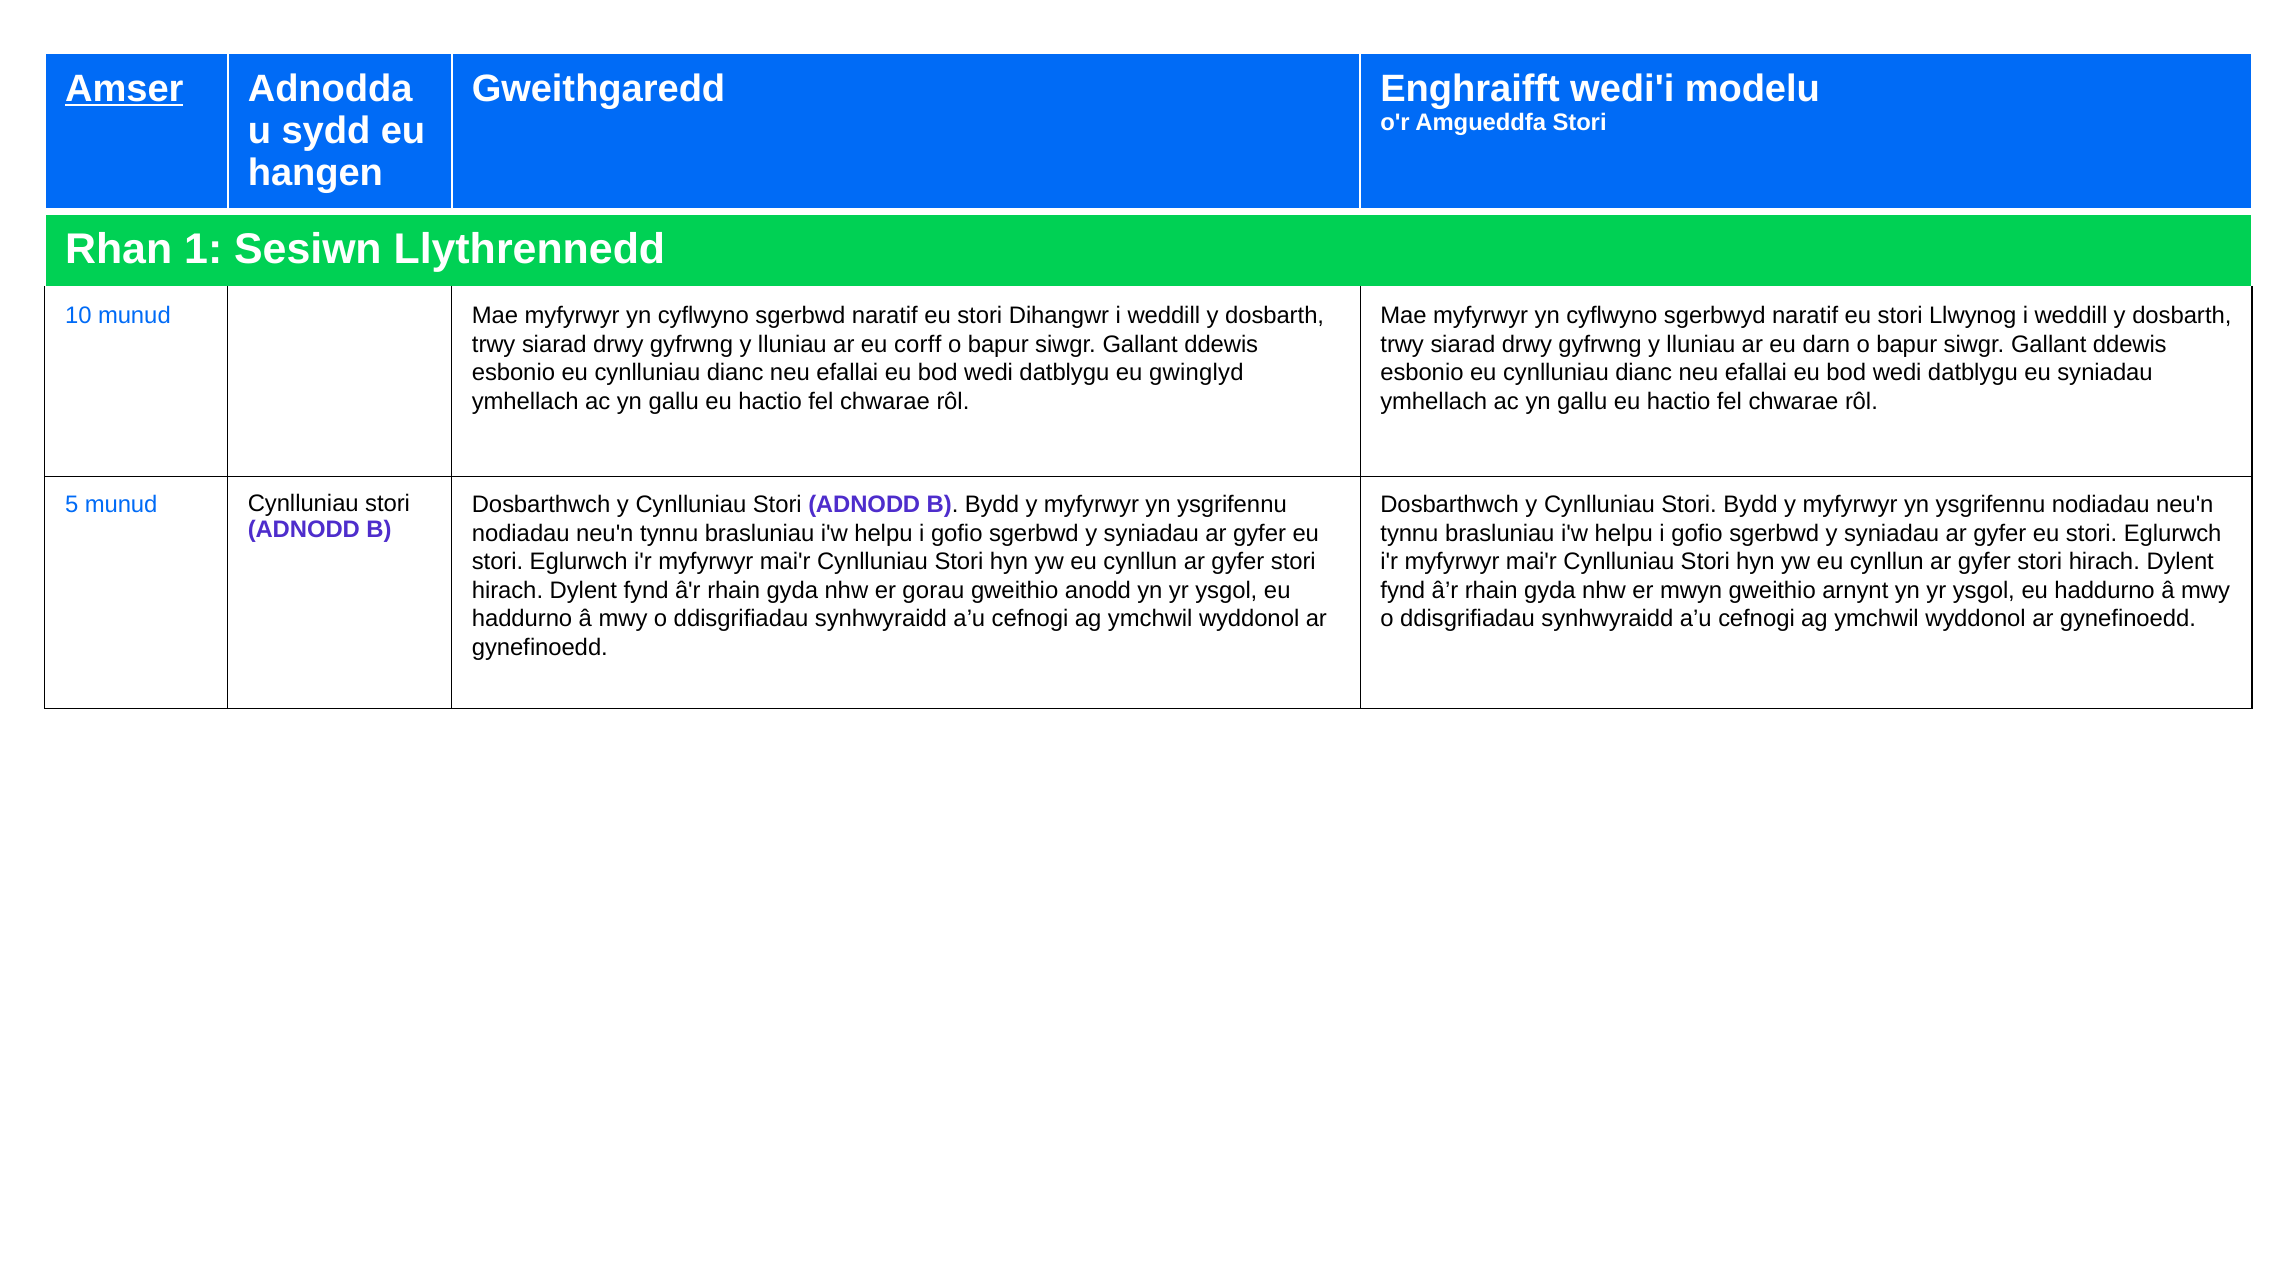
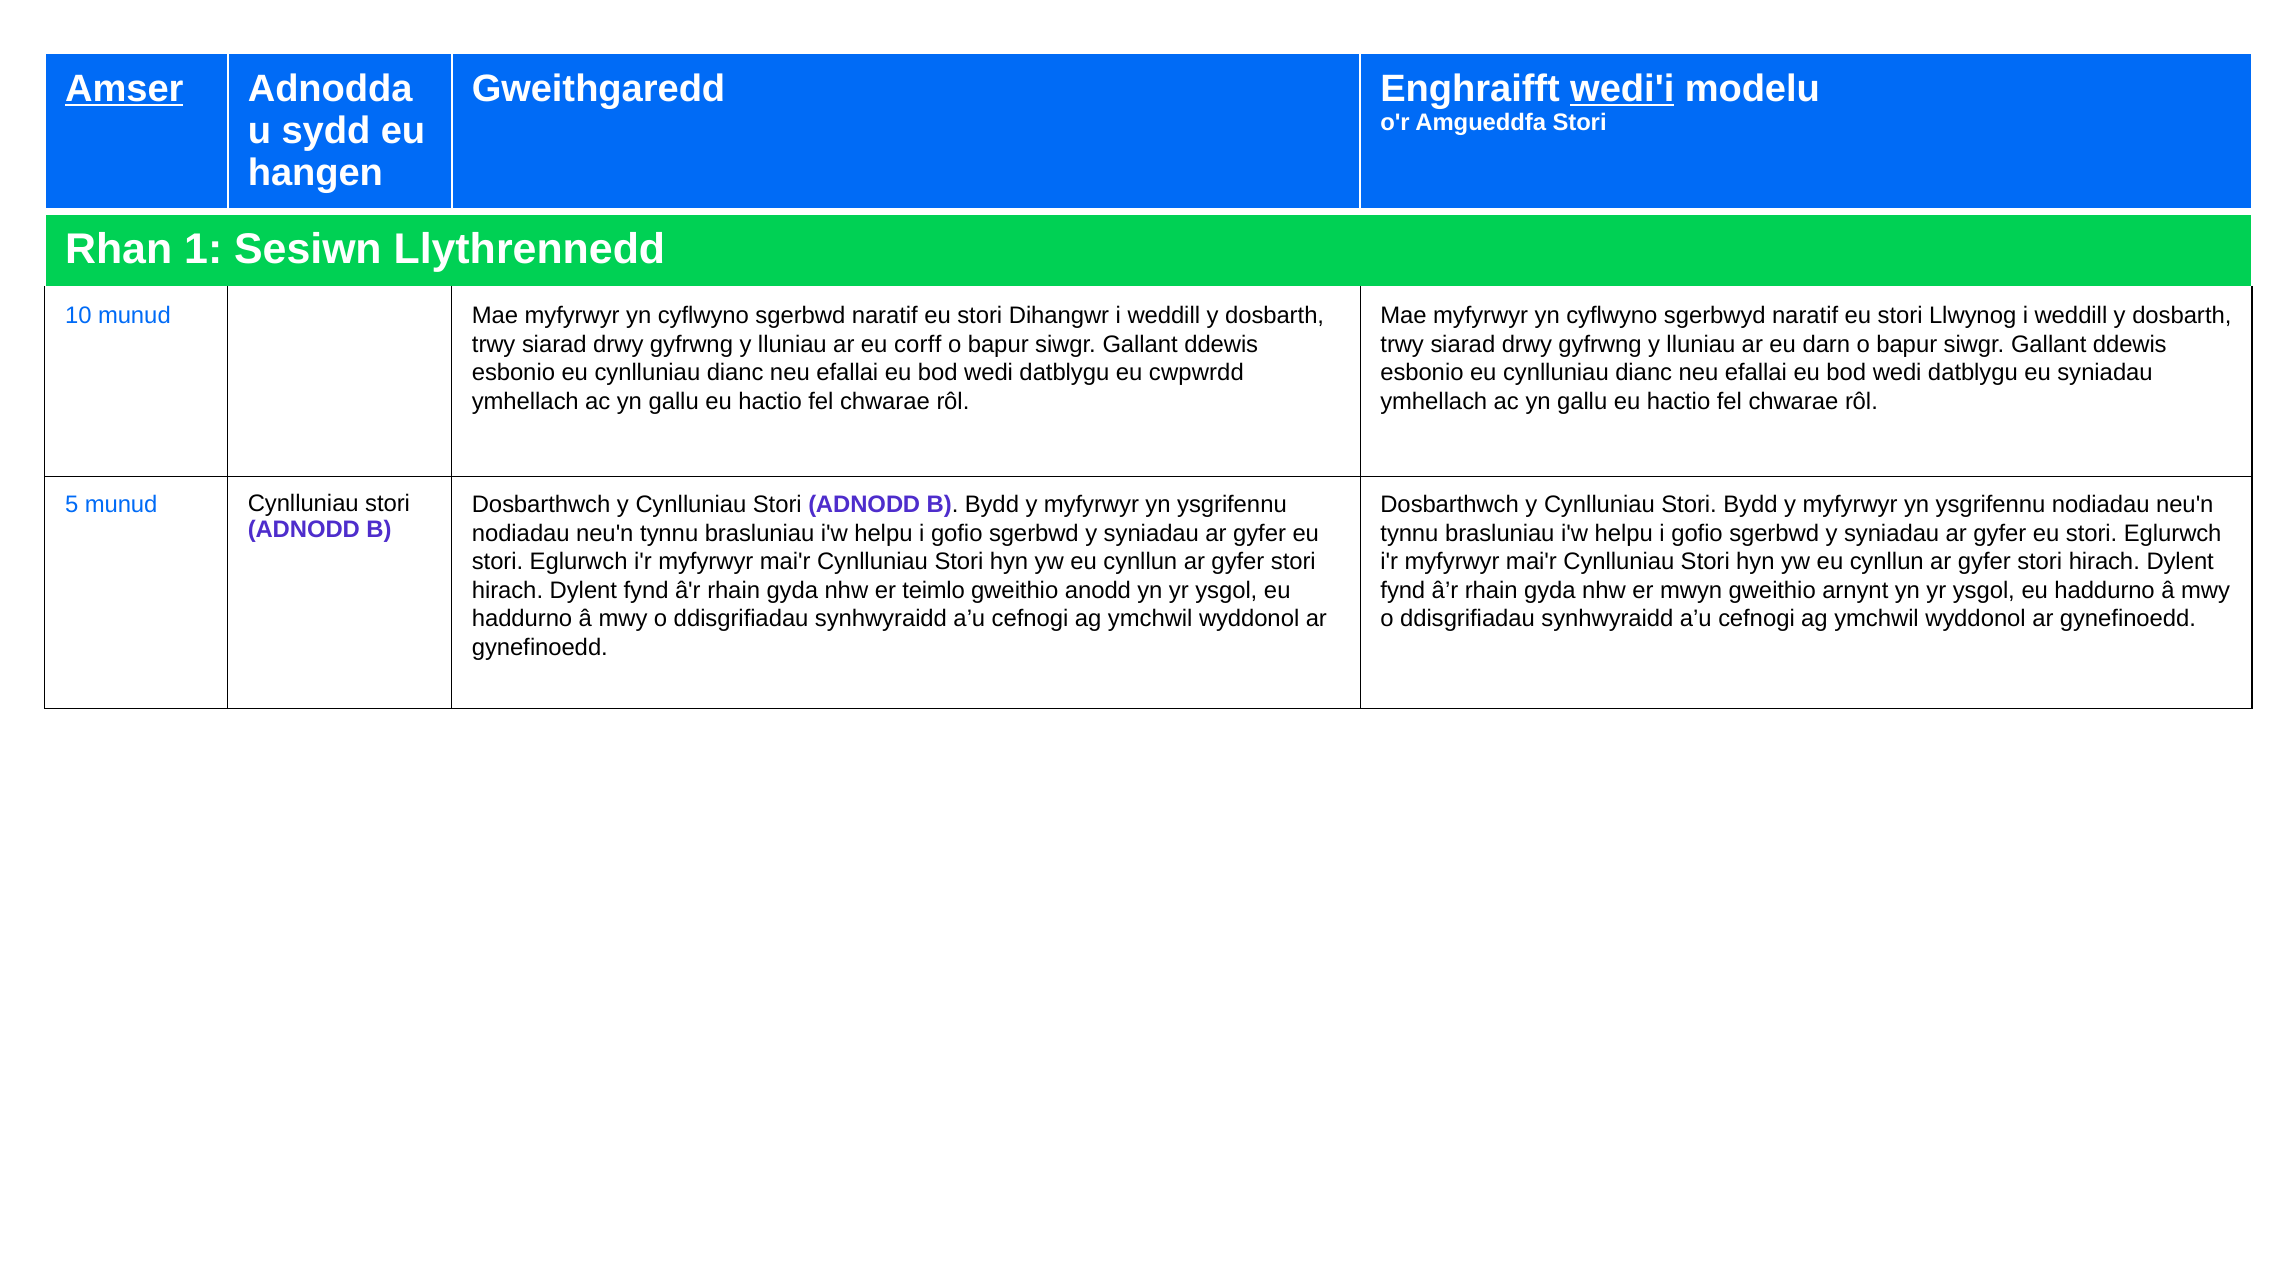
wedi'i underline: none -> present (1622, 88)
gwinglyd: gwinglyd -> cwpwrdd (1196, 373)
gorau: gorau -> teimlo (934, 590)
